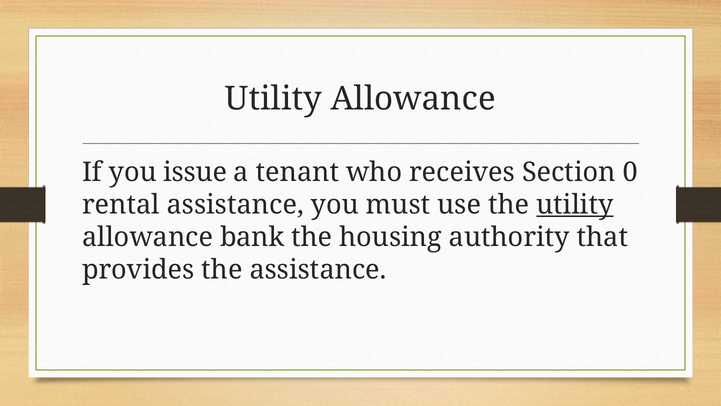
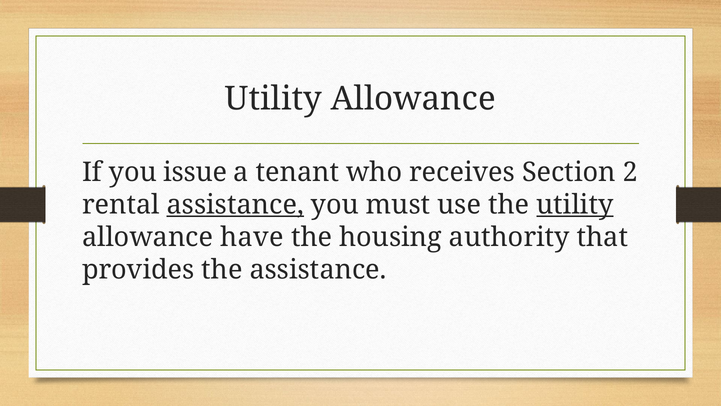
0: 0 -> 2 (630, 172)
assistance underline: none -> present (235, 204)
bank: bank -> have (252, 237)
